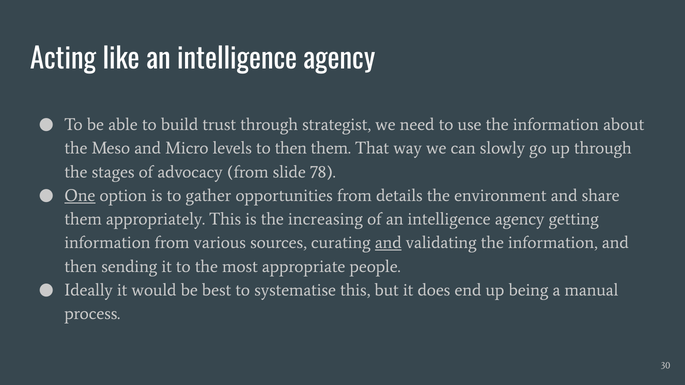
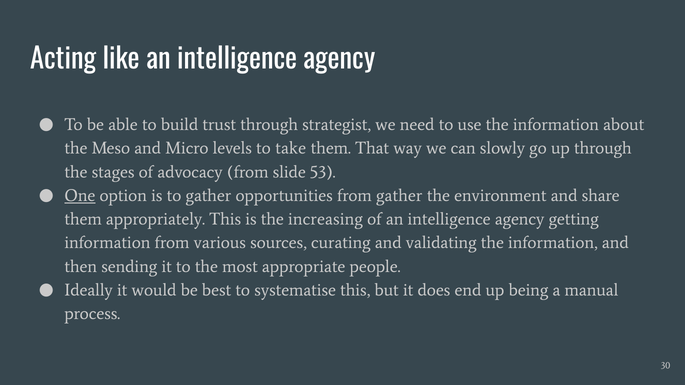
to then: then -> take (291, 148)
78: 78 -> 53 (323, 172)
from details: details -> gather (399, 196)
and underline: present -> none (388, 243)
